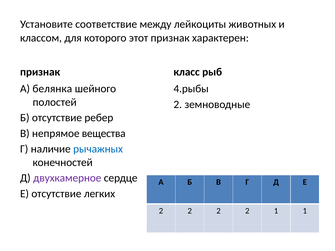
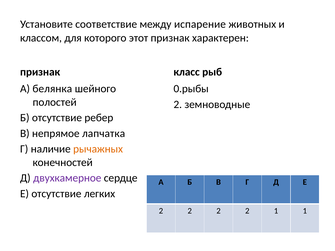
лейкоциты: лейкоциты -> испарение (200, 24)
4.рыбы: 4.рыбы -> 0.рыбы (191, 89)
вещества: вещества -> лапчатка (104, 133)
рычажных colour: blue -> orange (98, 149)
